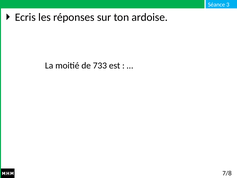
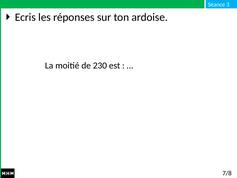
733: 733 -> 230 (100, 65)
